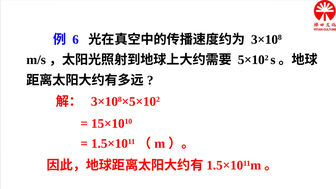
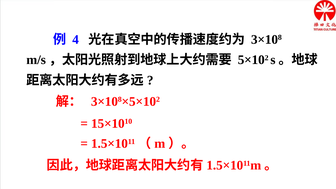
6: 6 -> 4 (76, 39)
